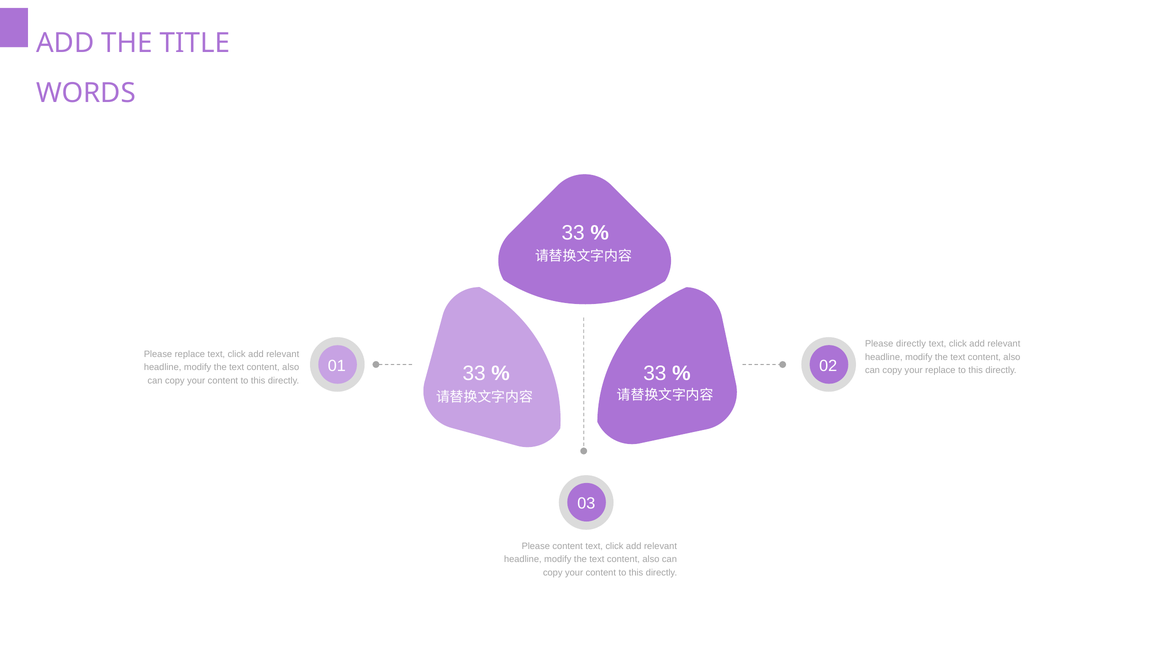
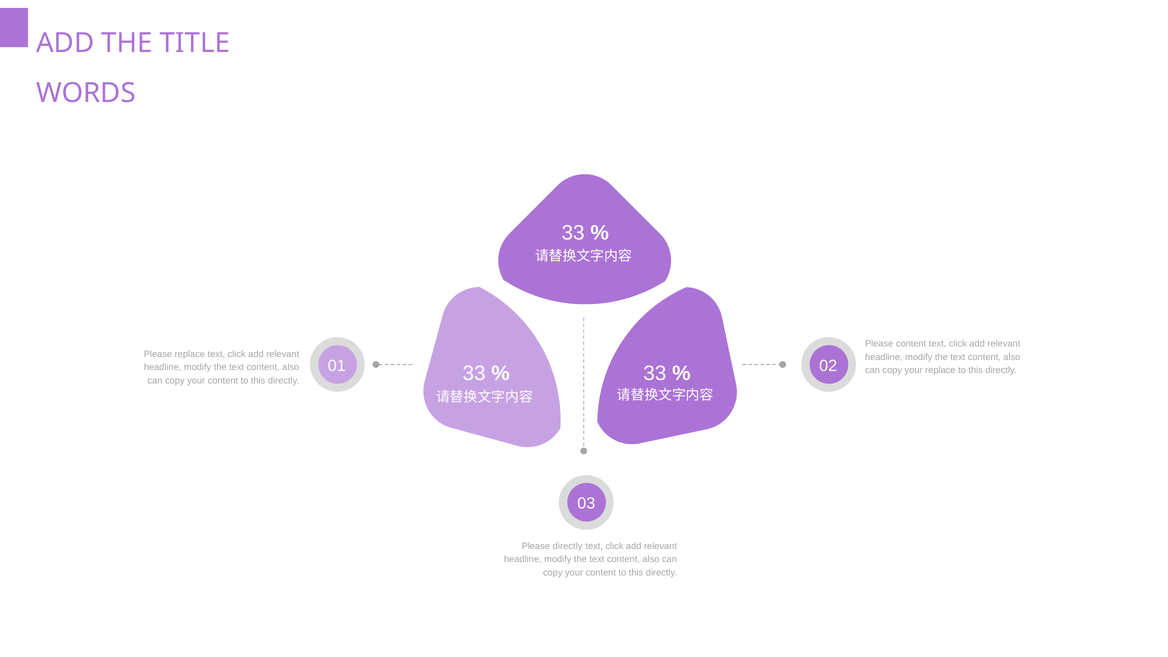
Please directly: directly -> content (911, 344)
Please content: content -> directly (568, 546)
